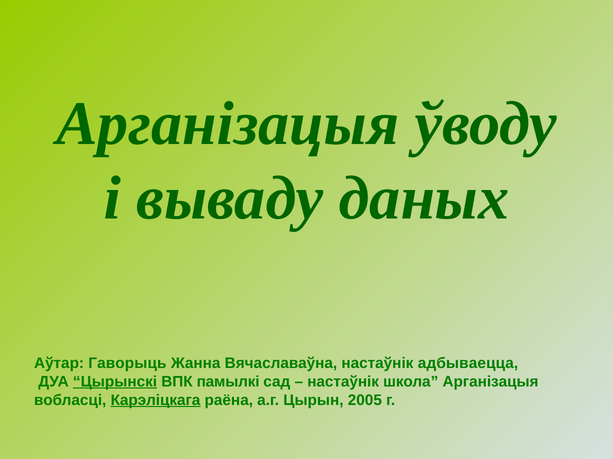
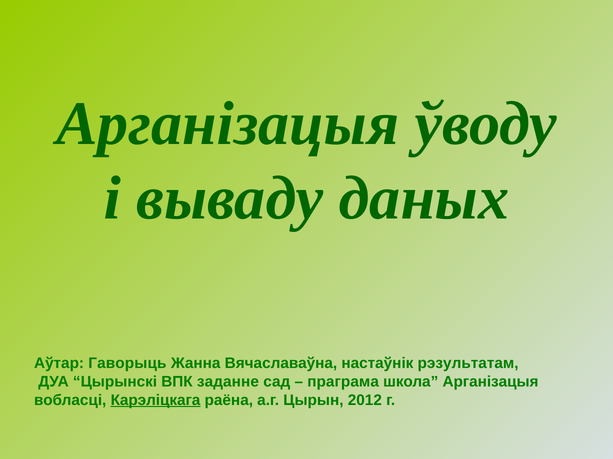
адбываецца: адбываецца -> рэзультатам (468, 364)
Цырынскі underline: present -> none (115, 382)
памылкі: памылкі -> заданне (228, 382)
настаўнік: настаўнік -> праграма (343, 382)
2005: 2005 -> 2012 (365, 401)
